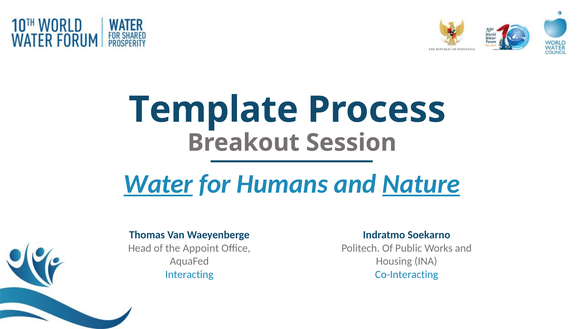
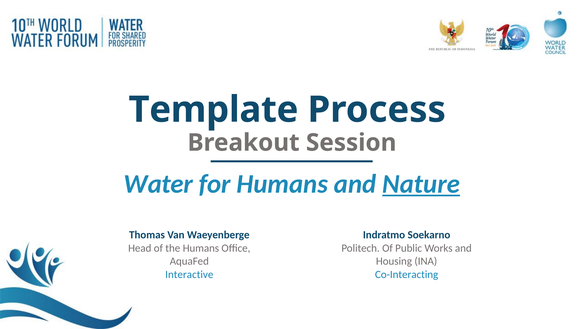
Water underline: present -> none (158, 184)
the Appoint: Appoint -> Humans (201, 248)
Interacting: Interacting -> Interactive (189, 274)
